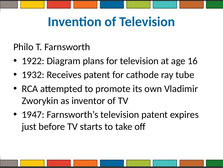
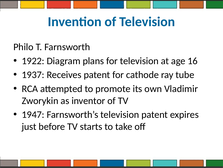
1932: 1932 -> 1937 (33, 75)
